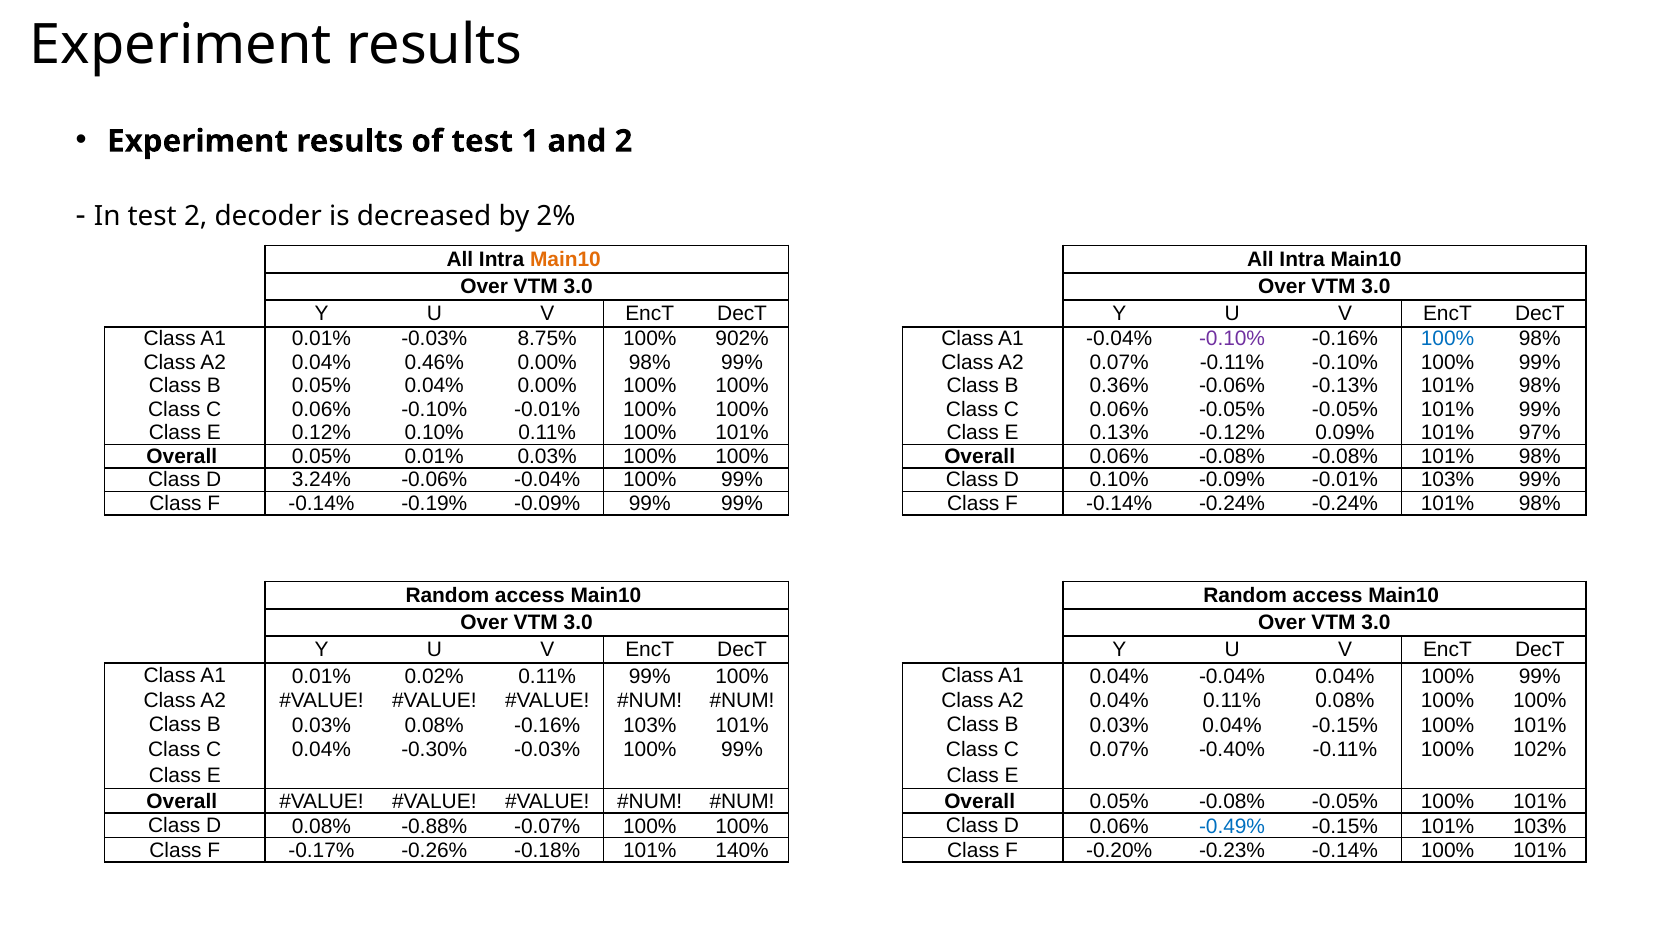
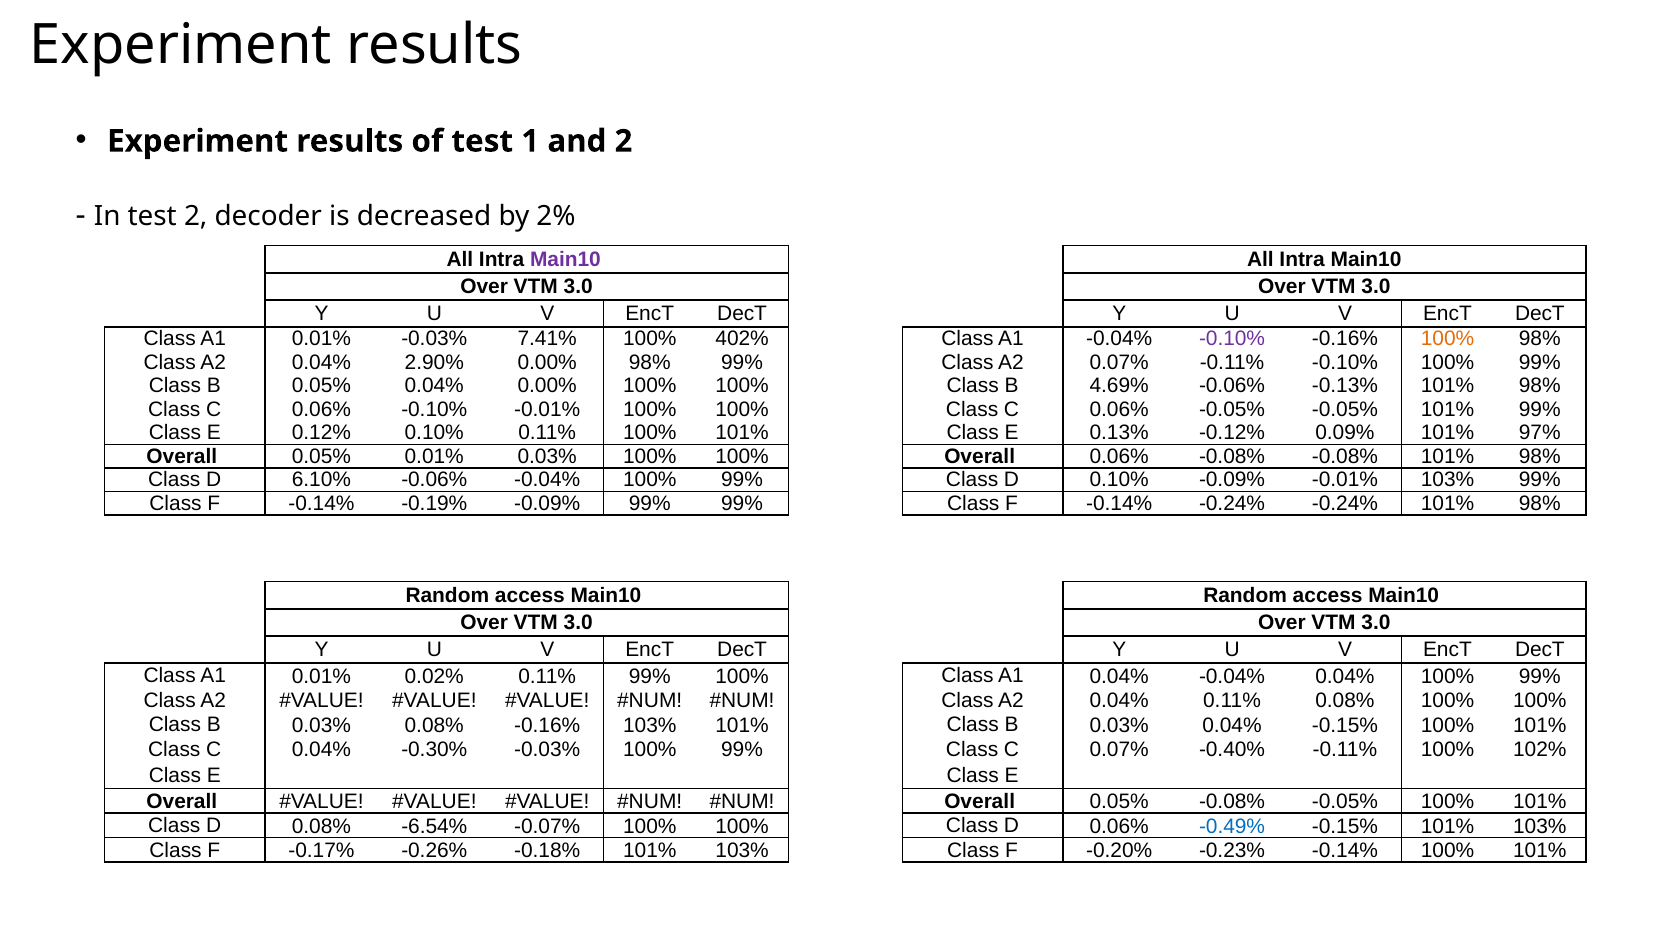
Main10 colour: orange -> purple (565, 259)
8.75%: 8.75% -> 7.41% (547, 339)
902%: 902% -> 402% (742, 339)
100% colour: blue -> orange (1448, 339)
0.46%: 0.46% -> 2.90% (434, 363)
0.36%: 0.36% -> 4.69% (1119, 386)
3.24%: 3.24% -> 6.10% (321, 480)
-0.88%: -0.88% -> -6.54% (434, 826)
-0.18% 101% 140%: 140% -> 103% (742, 851)
